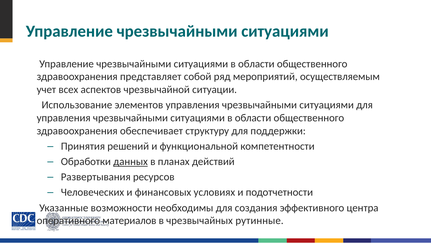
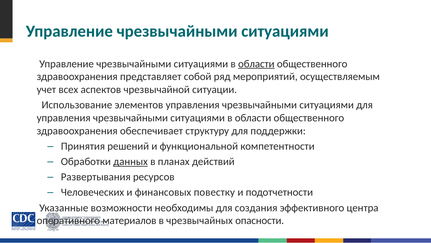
области underline: none -> present (256, 64)
условиях: условиях -> повестку (214, 192)
рутинные: рутинные -> опасности (260, 220)
